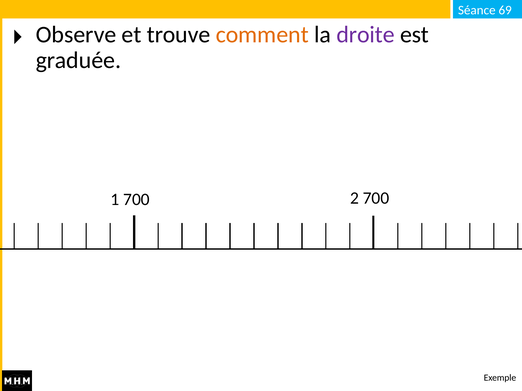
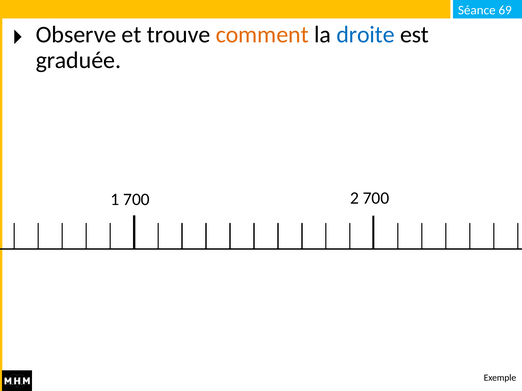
droite colour: purple -> blue (366, 35)
